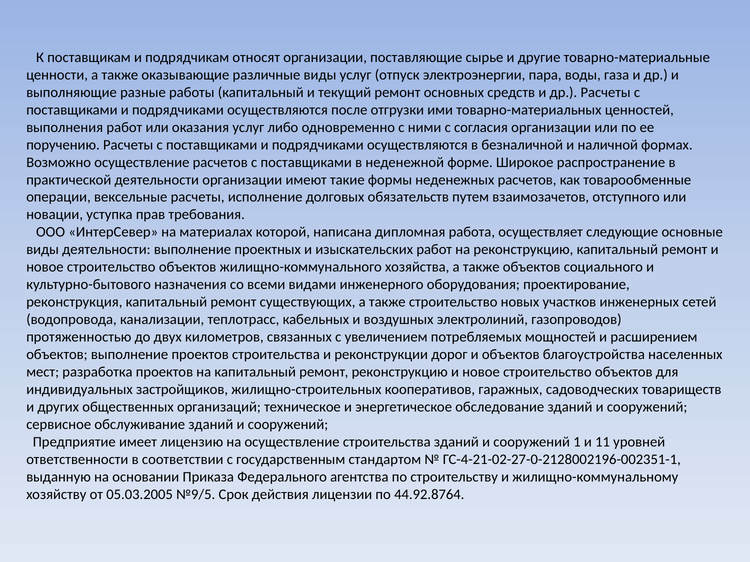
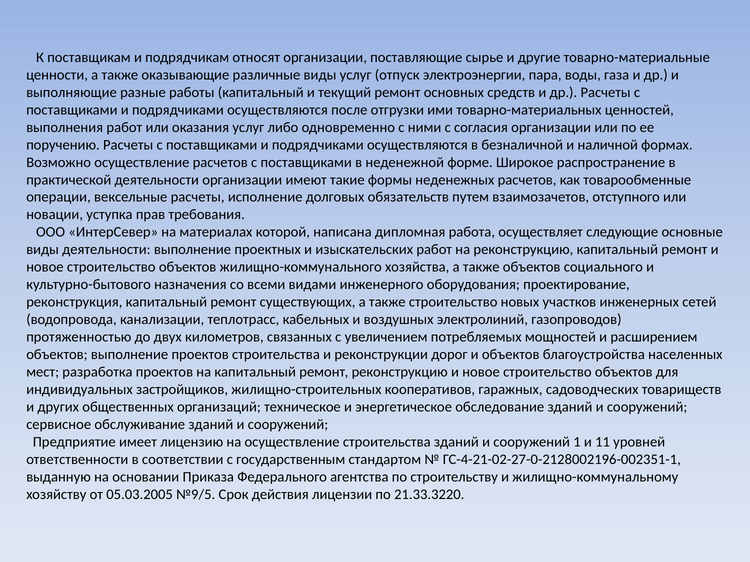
44.92.8764: 44.92.8764 -> 21.33.3220 (429, 495)
